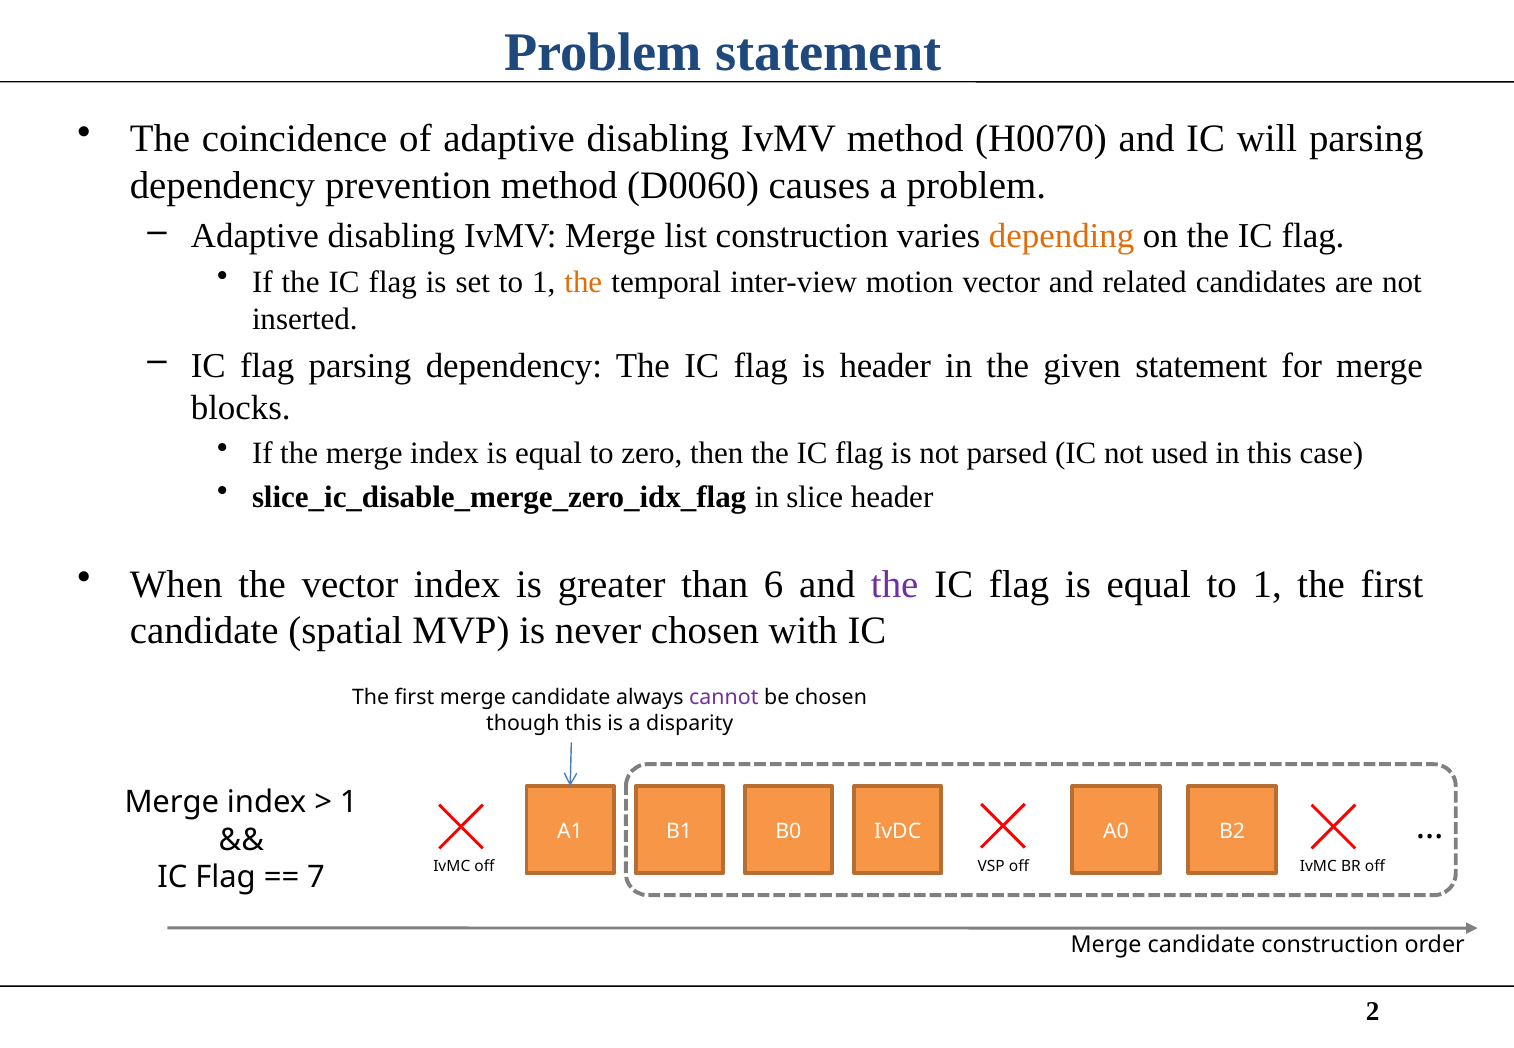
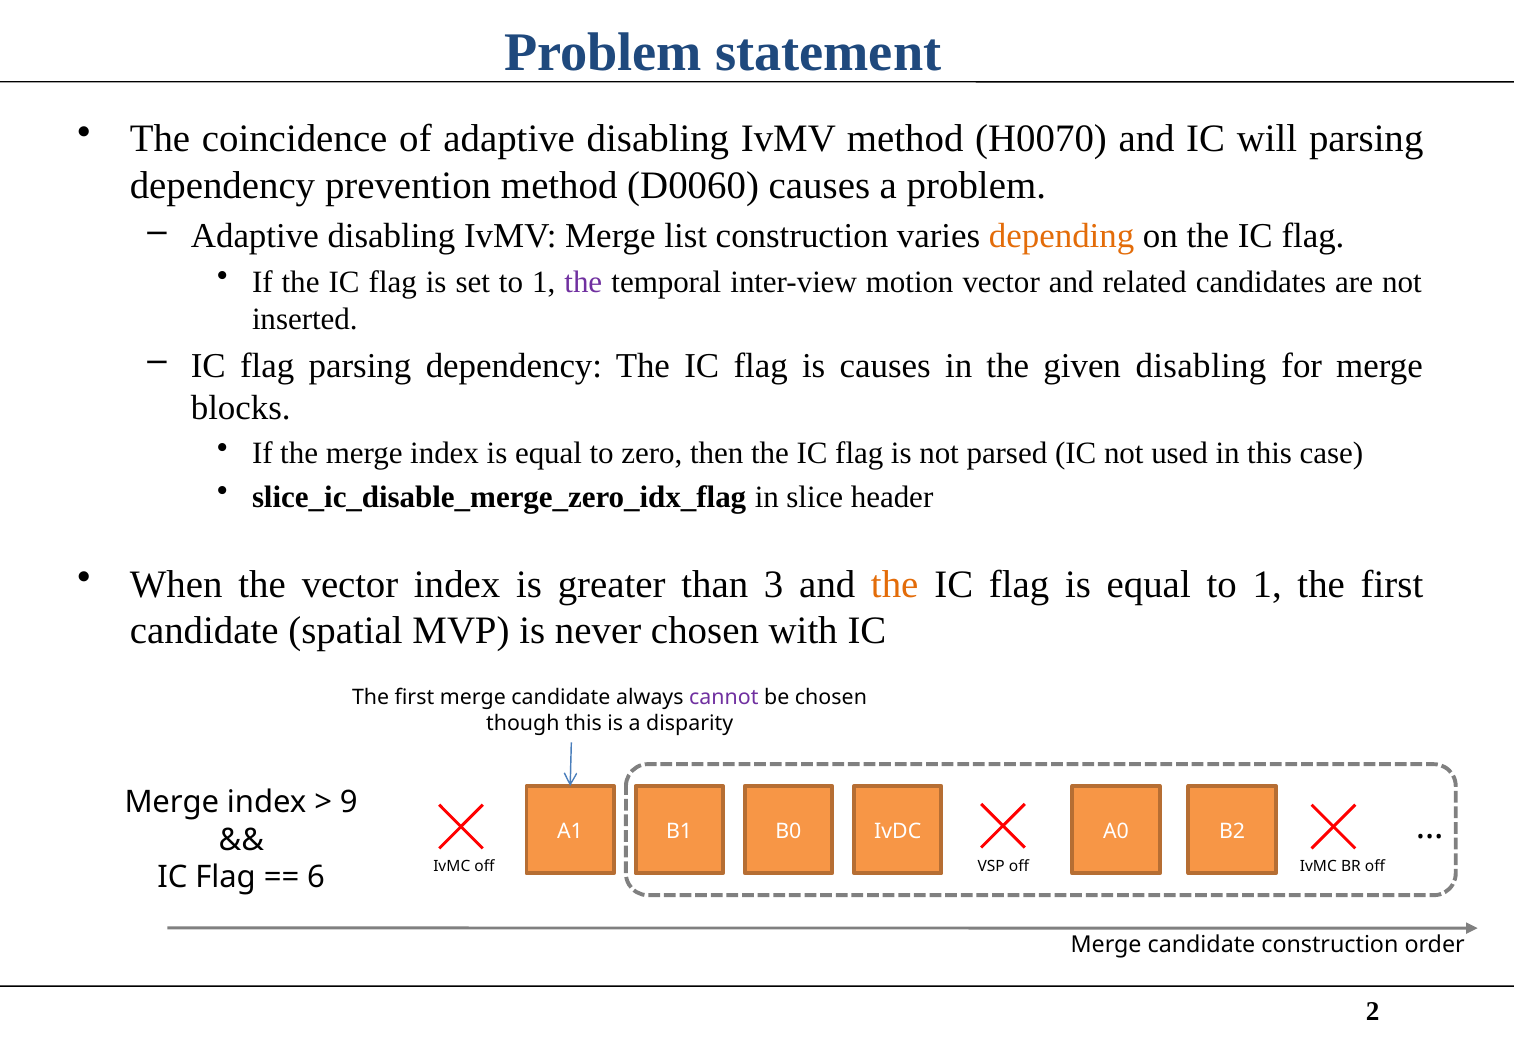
the colour: orange -> purple (583, 282)
is header: header -> causes (885, 366)
given statement: statement -> disabling (1201, 366)
6: 6 -> 3 (774, 584)
the colour: purple -> orange (895, 584)
1: 1 -> 9 (349, 803)
7: 7 -> 6 (316, 877)
